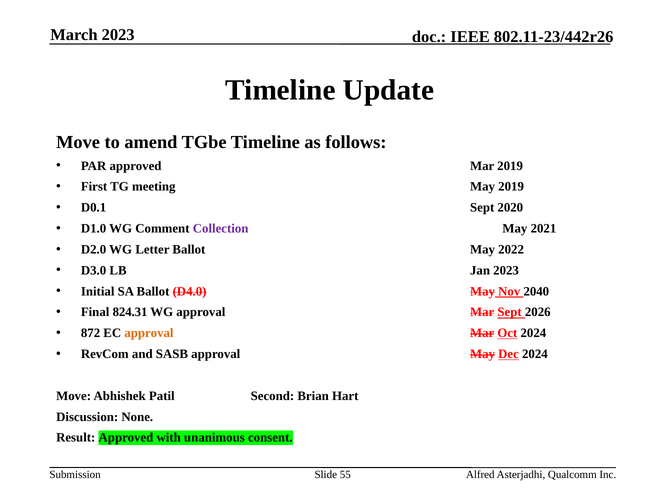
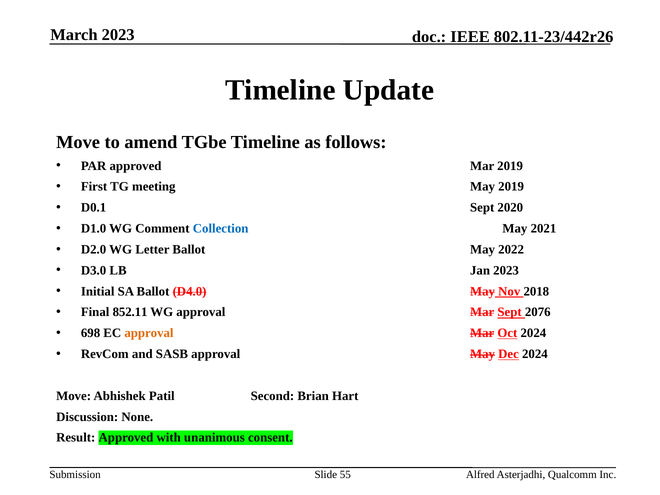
Collection colour: purple -> blue (221, 229)
2040: 2040 -> 2018 (536, 291)
824.31: 824.31 -> 852.11 (130, 312)
2026: 2026 -> 2076 (538, 312)
872: 872 -> 698 (91, 333)
